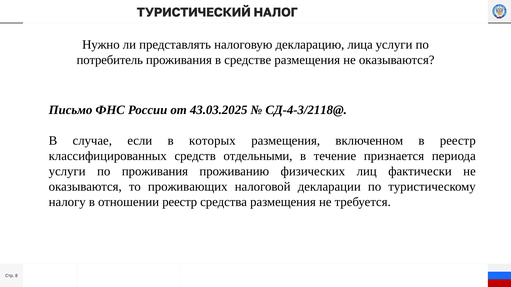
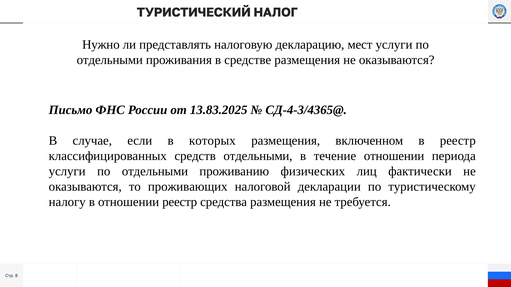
лица: лица -> мест (360, 45)
потребитель: потребитель -> отдельными (110, 60)
43.03.2025: 43.03.2025 -> 13.83.2025 (219, 110)
СД-4-3/2118@: СД-4-3/2118@ -> СД-4-3/4365@ (306, 110)
течение признается: признается -> отношении (394, 156)
проживания: проживания -> отдельными (155, 171)
